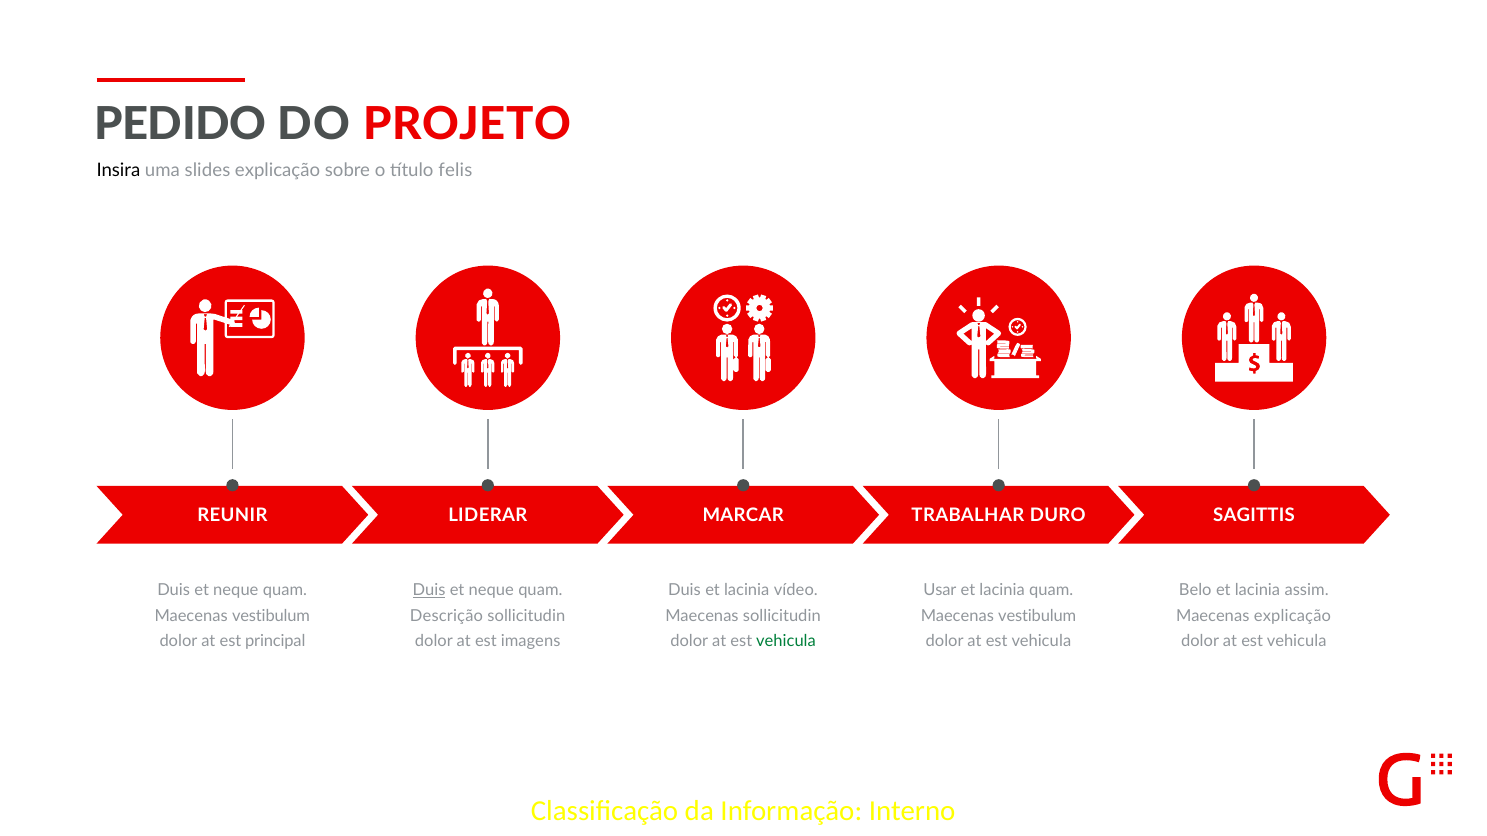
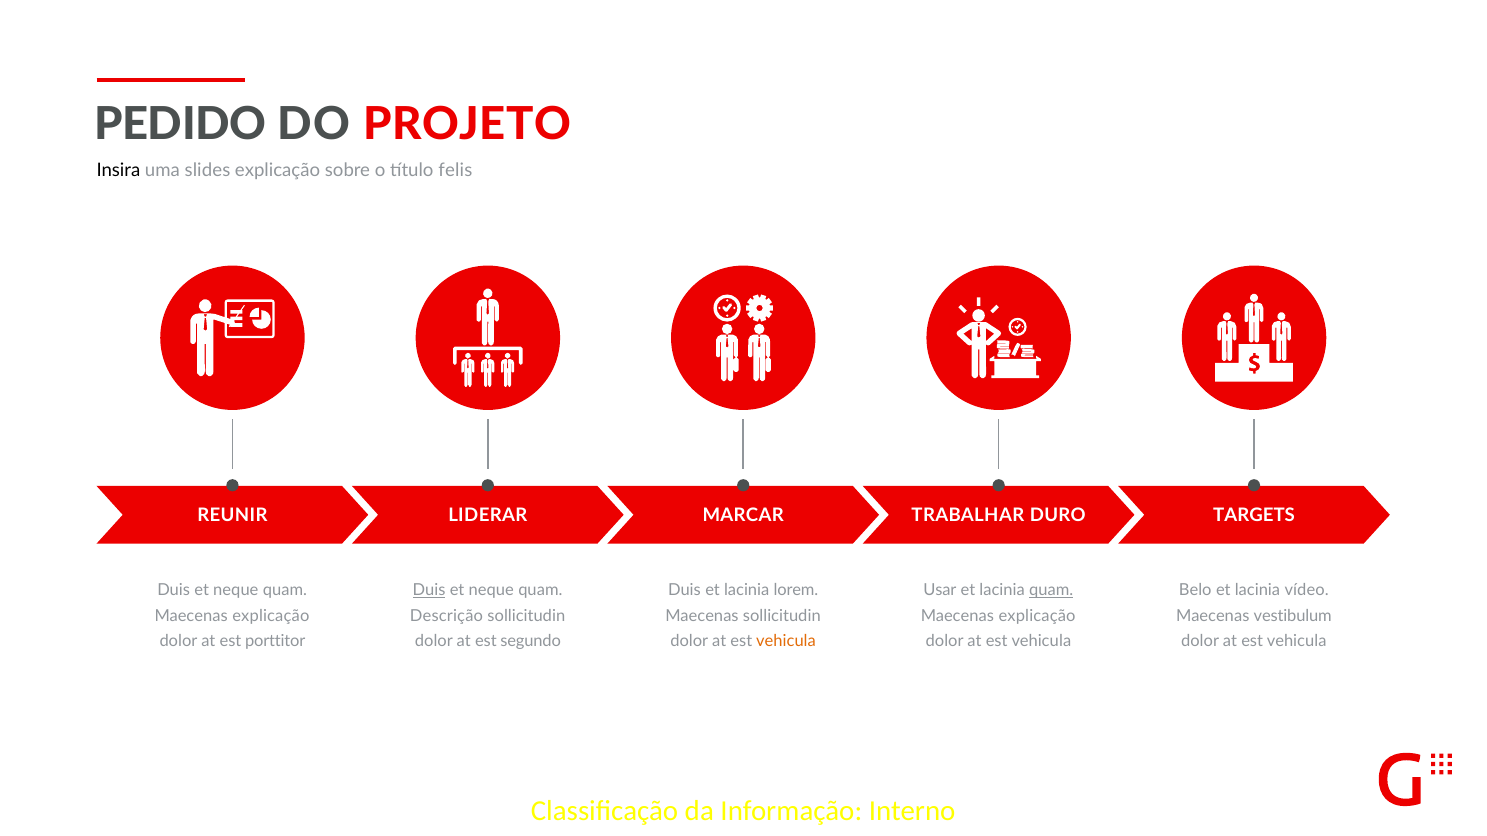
SAGITTIS: SAGITTIS -> TARGETS (1254, 516)
vídeo: vídeo -> lorem (796, 590)
quam underline: none -> present (1051, 590)
assim: assim -> vídeo (1307, 590)
vestibulum: vestibulum -> explicação (271, 616)
vestibulum: vestibulum -> explicação (1037, 616)
Maecenas explicação: explicação -> vestibulum (1293, 616)
principal: principal -> porttitor (275, 642)
imagens: imagens -> segundo (531, 642)
vehicula colour: green -> orange (786, 642)
